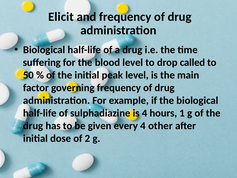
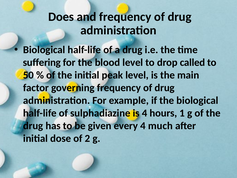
Elicit: Elicit -> Does (61, 17)
other: other -> much (160, 126)
